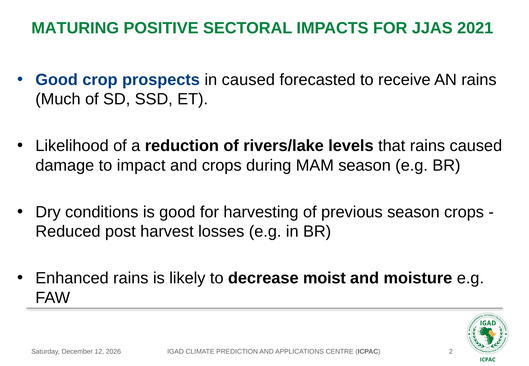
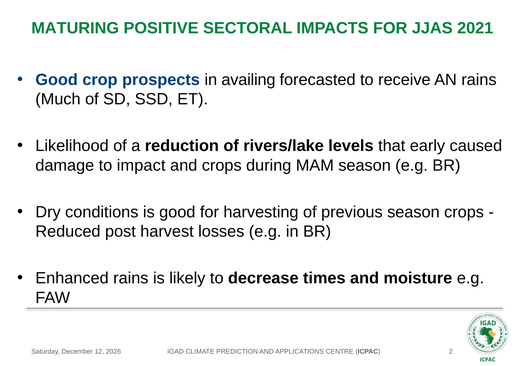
in caused: caused -> availing (248, 80)
that rains: rains -> early (427, 146)
moist: moist -> times (324, 278)
